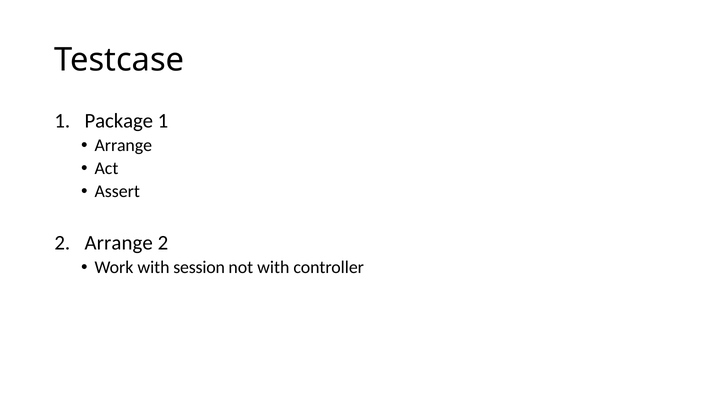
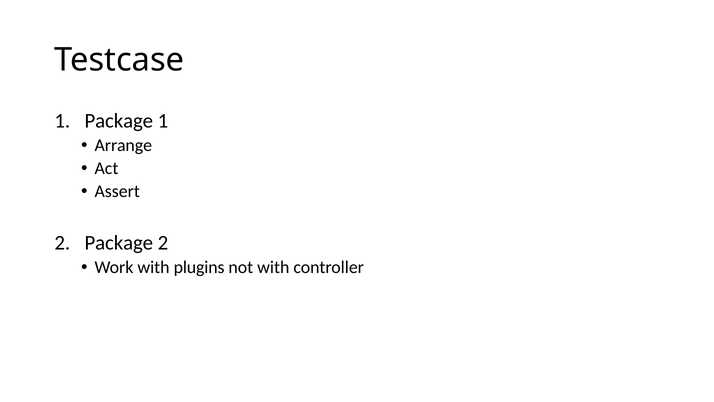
2 Arrange: Arrange -> Package (119, 242)
session: session -> plugins (199, 267)
